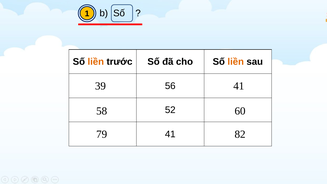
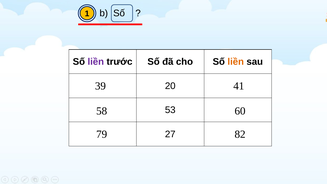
liền colour: orange -> purple (96, 62)
56: 56 -> 20 (170, 86)
52: 52 -> 53 (170, 110)
41: 41 -> 27 (170, 134)
